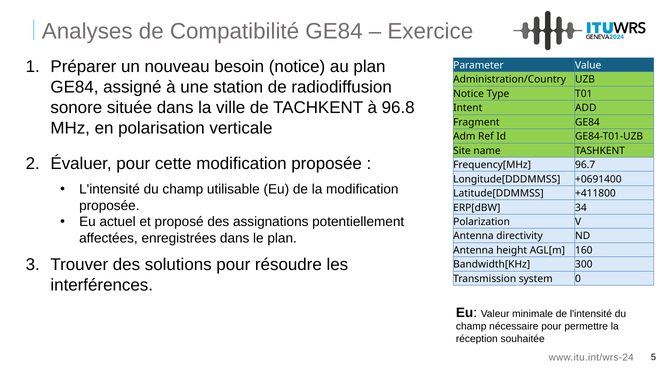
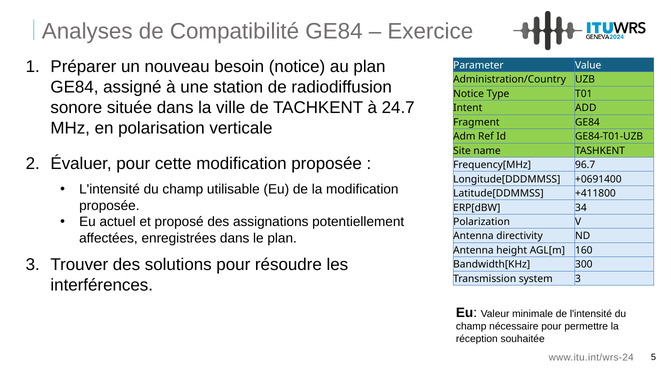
96.8: 96.8 -> 24.7 (398, 107)
system 0: 0 -> 3 (578, 278)
